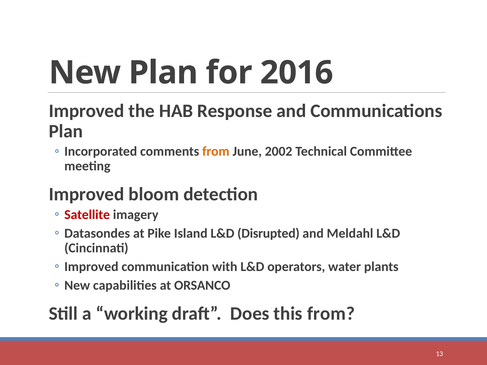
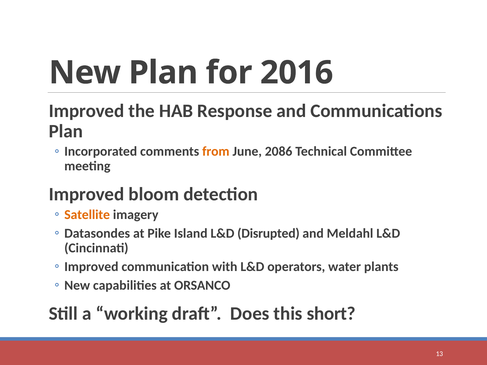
2002: 2002 -> 2086 (279, 152)
Satellite colour: red -> orange (87, 215)
this from: from -> short (331, 314)
